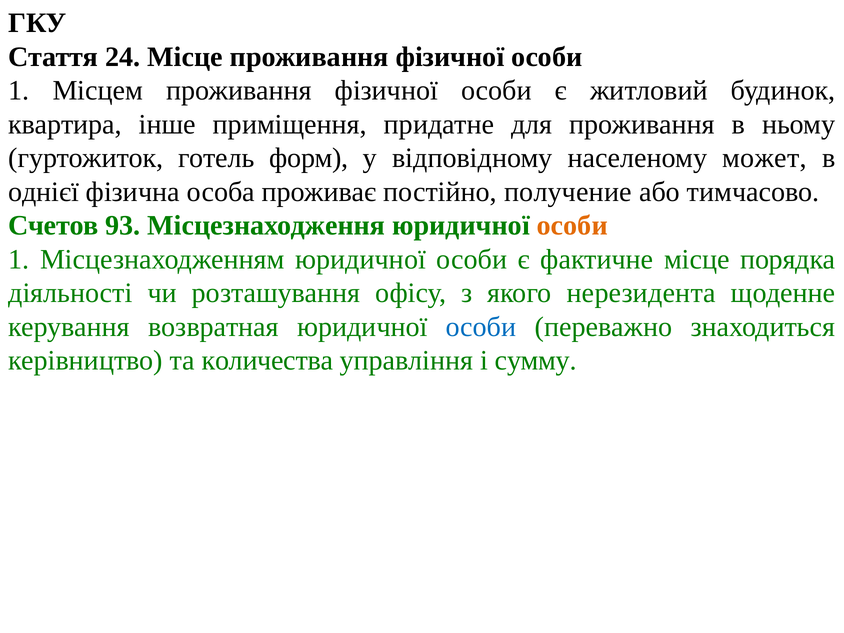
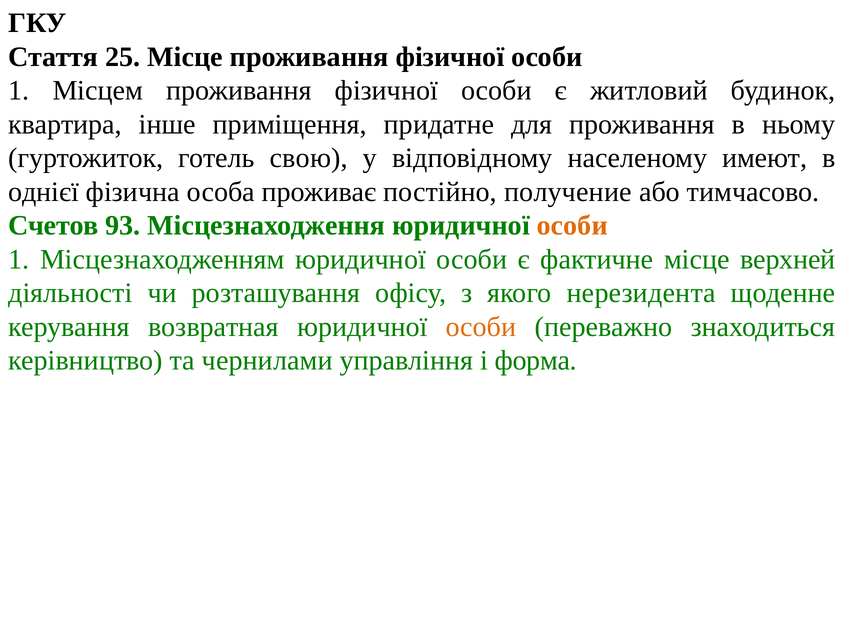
24: 24 -> 25 (123, 57)
форм: форм -> свою (309, 158)
может: может -> имеют (765, 158)
порядка: порядка -> верхней (788, 259)
особи colour: blue -> orange (481, 327)
количества: количества -> чернилами (267, 361)
сумму: сумму -> форма (536, 361)
